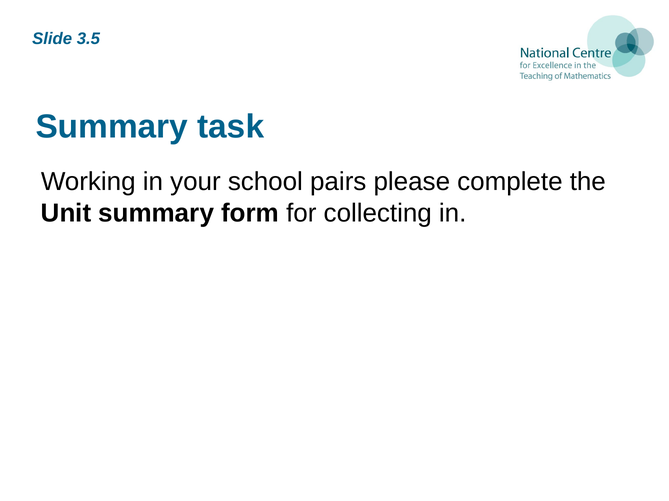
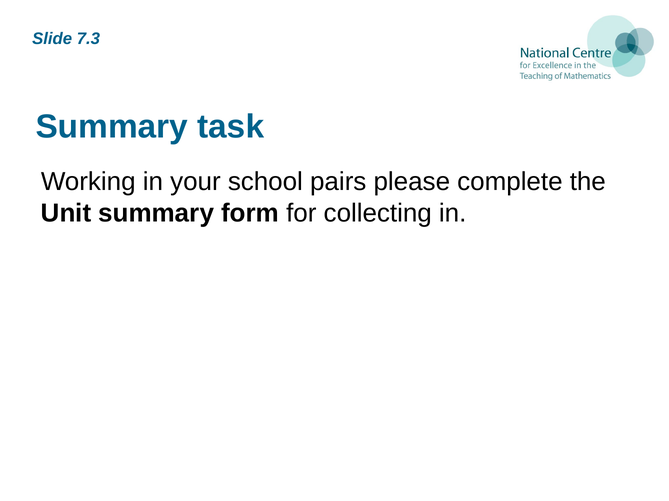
3.5: 3.5 -> 7.3 (88, 39)
